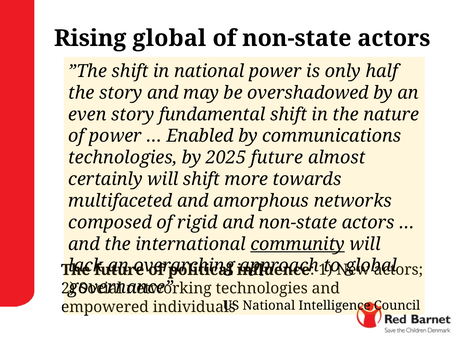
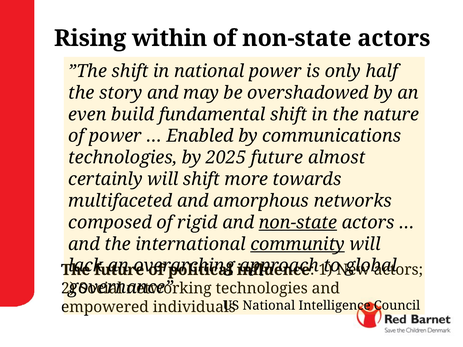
Rising global: global -> within (170, 38)
even story: story -> build (133, 115)
non-state underline: none -> present (298, 223)
